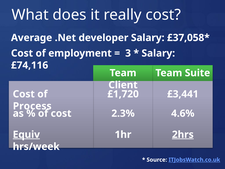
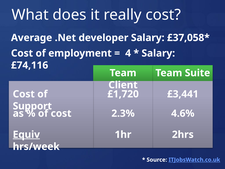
3: 3 -> 4 (128, 53)
Process: Process -> Support (32, 106)
2hrs underline: present -> none (183, 134)
